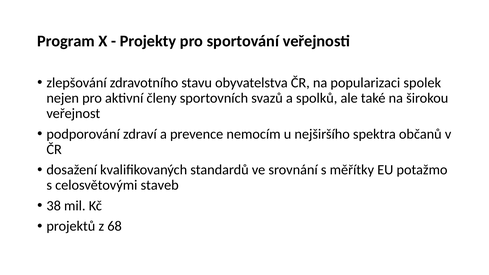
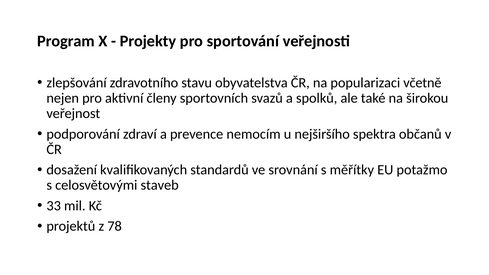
spolek: spolek -> včetně (422, 83)
38: 38 -> 33 (54, 206)
68: 68 -> 78 (115, 226)
